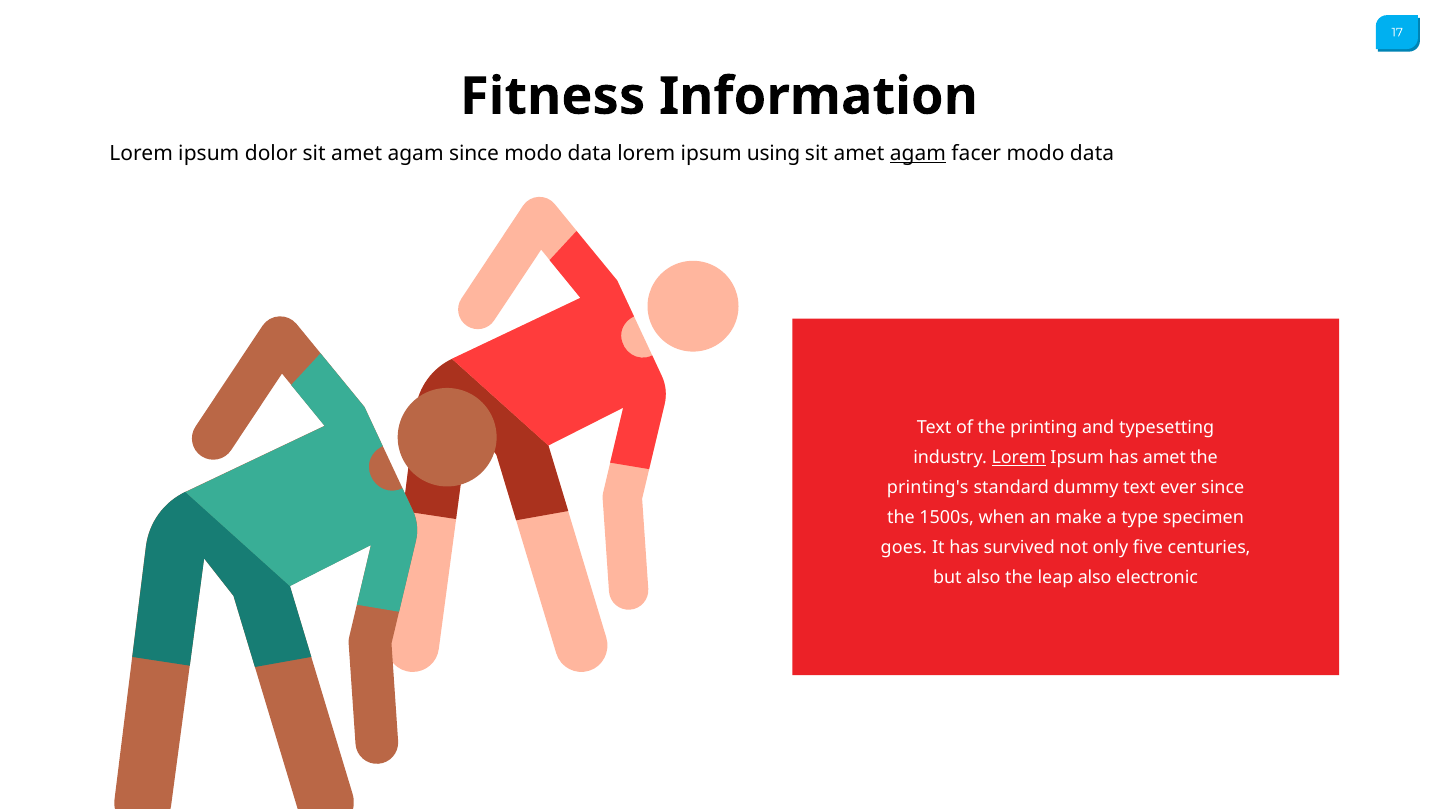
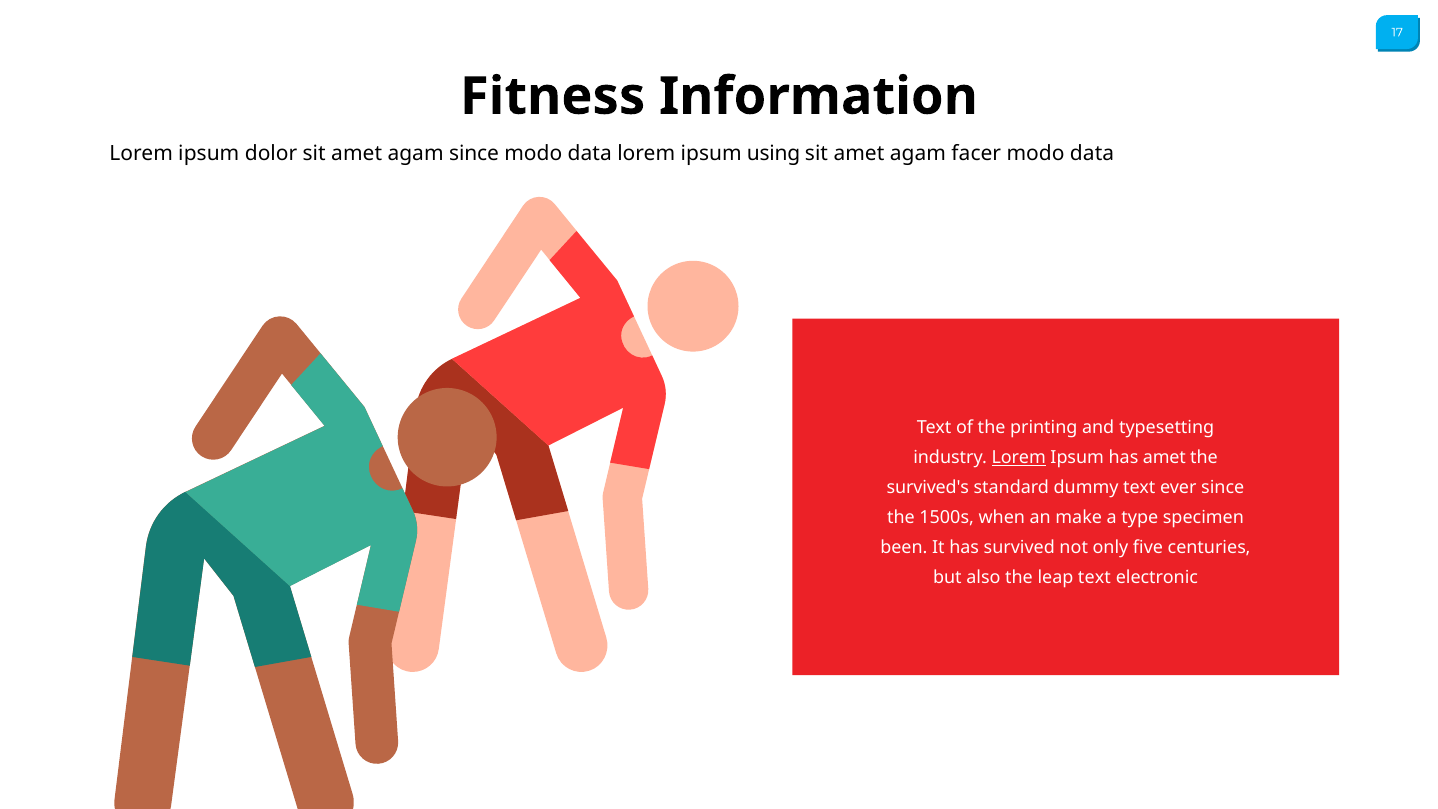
agam underline: present -> none (918, 153)
printing's: printing's -> survived's (928, 488)
goes: goes -> been (904, 548)
leap also: also -> text (1094, 578)
